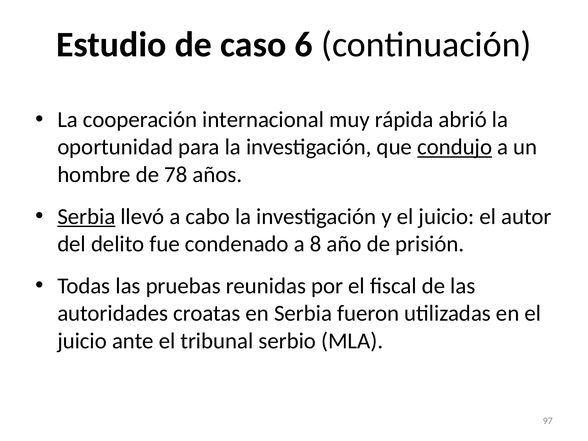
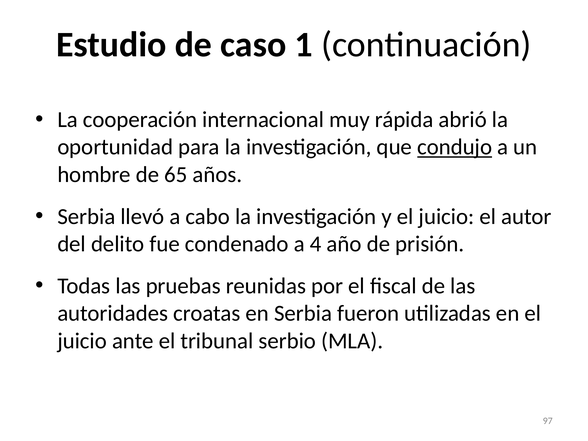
6: 6 -> 1 (304, 45)
78: 78 -> 65 (176, 174)
Serbia underline: present -> none (86, 217)
8: 8 -> 4 (316, 244)
